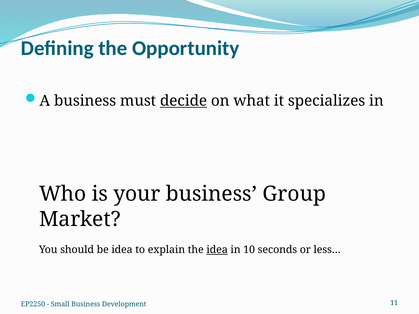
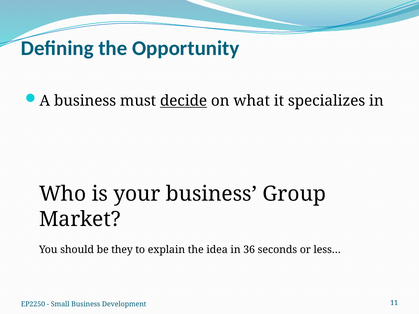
be idea: idea -> they (122, 250)
idea underline: present -> none (217, 250)
10: 10 -> 36 (249, 250)
